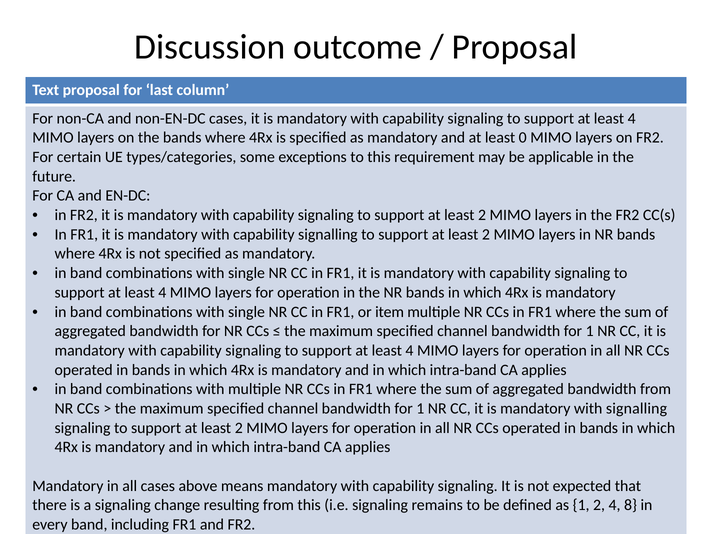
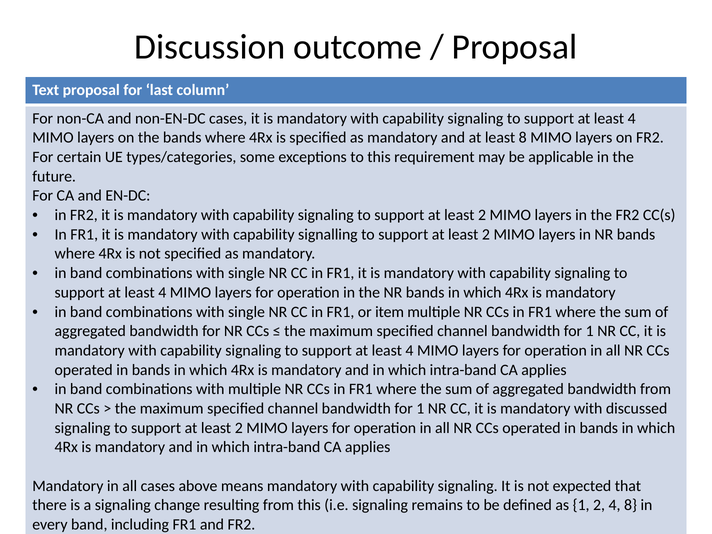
least 0: 0 -> 8 (523, 138)
with signalling: signalling -> discussed (637, 408)
